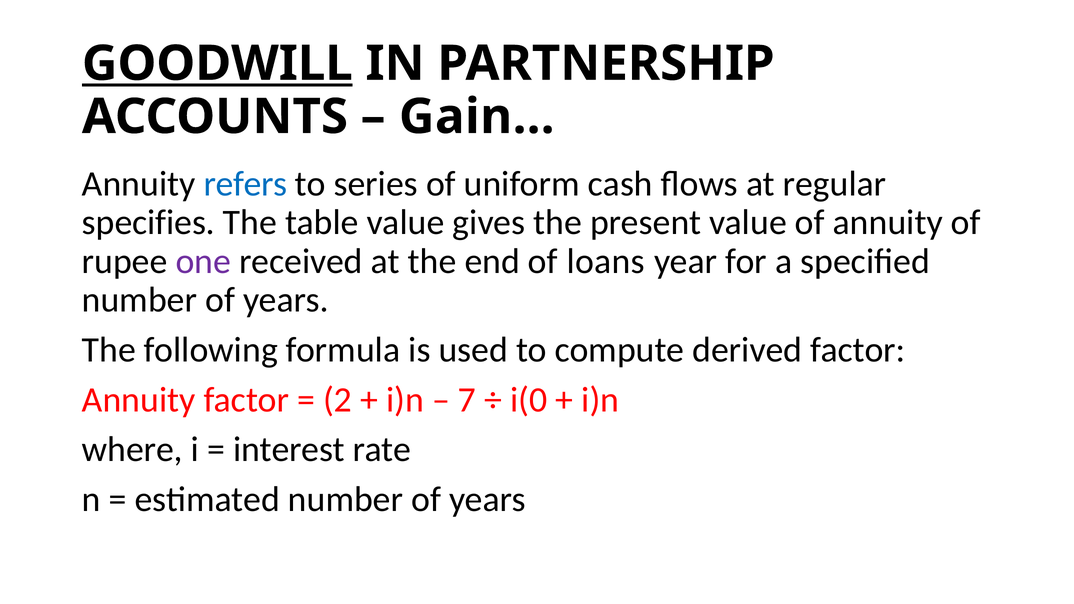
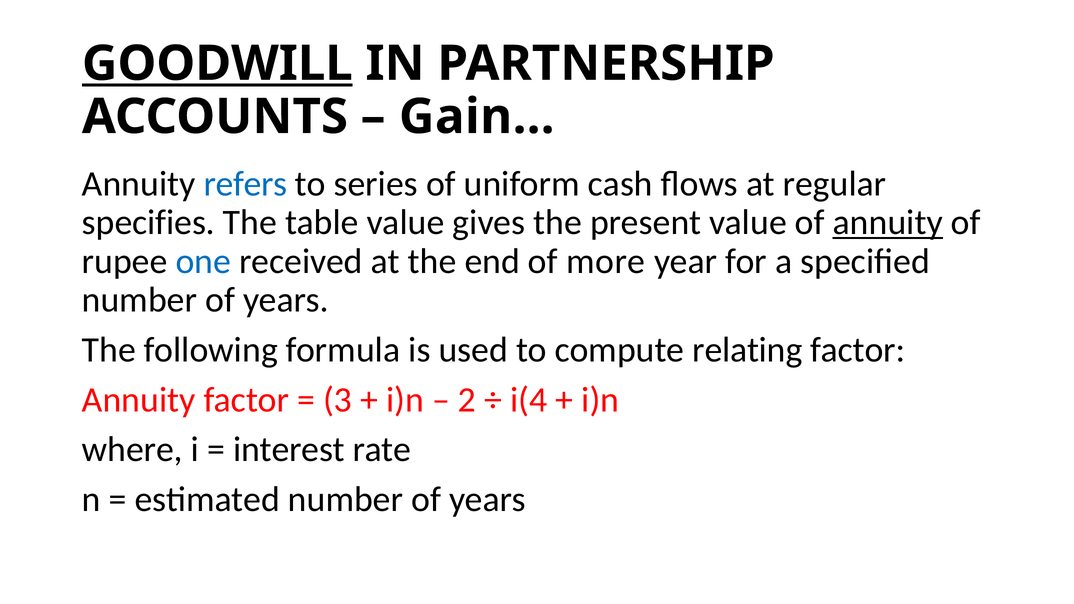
annuity underline: none -> present (888, 223)
one colour: purple -> blue (203, 261)
loans: loans -> more (606, 261)
derived: derived -> relating (747, 350)
2: 2 -> 3 (338, 400)
7: 7 -> 2 (467, 400)
i(0: i(0 -> i(4 (529, 400)
